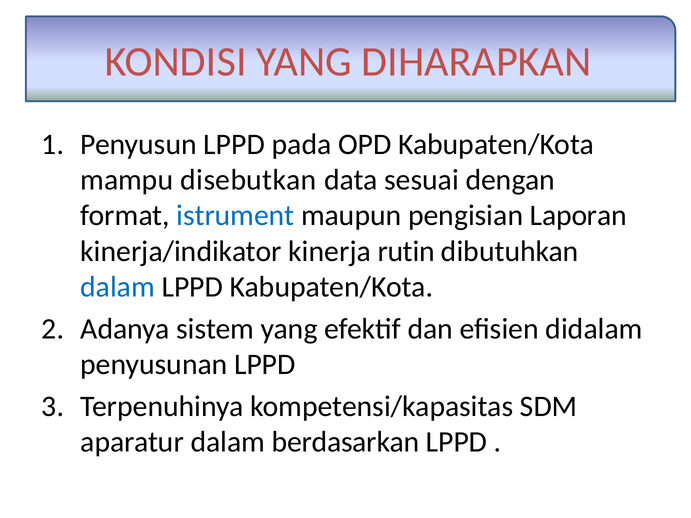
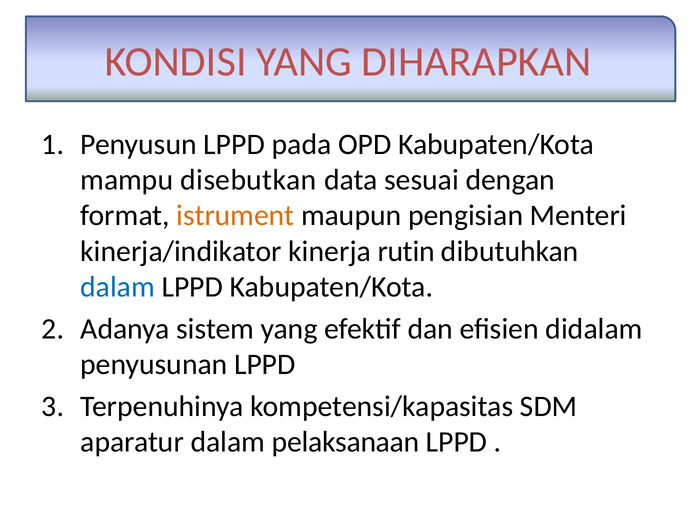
istrument colour: blue -> orange (235, 216)
Laporan: Laporan -> Menteri (578, 216)
berdasarkan: berdasarkan -> pelaksanaan (346, 442)
